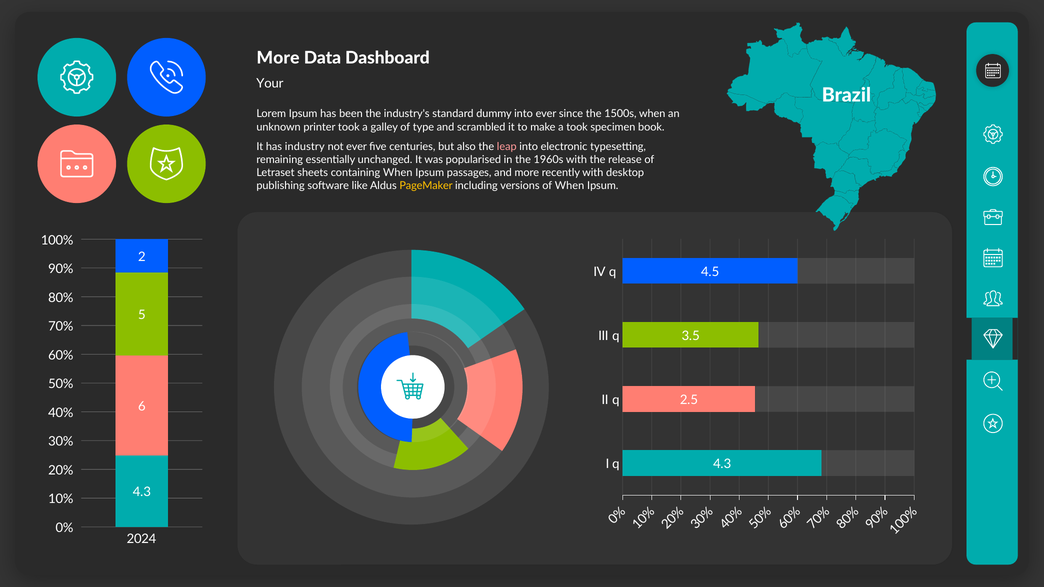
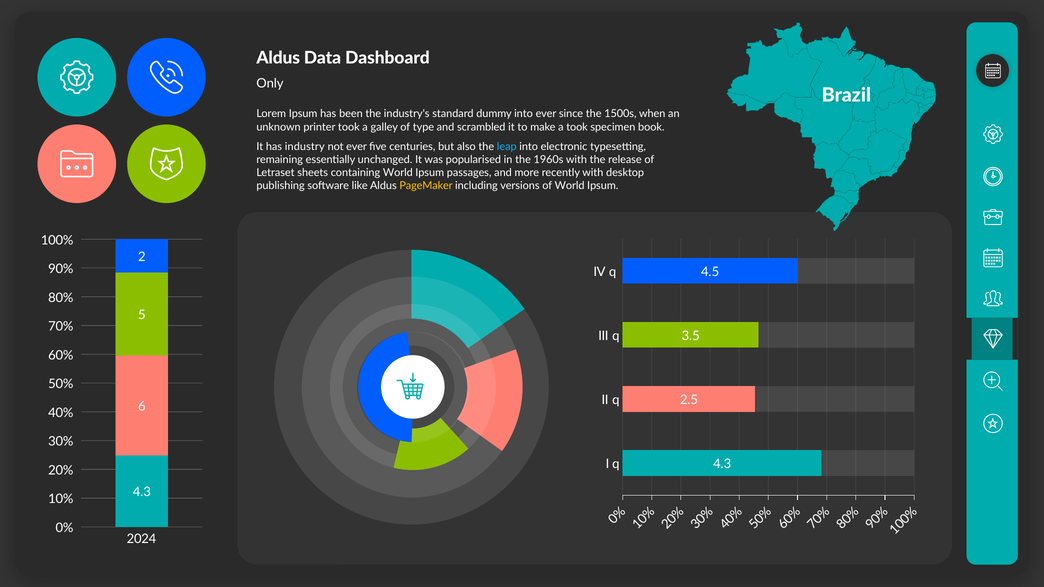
More: More -> Aldus (278, 58)
Your: Your -> Only (270, 83)
leap colour: pink -> light blue (507, 147)
containing When: When -> World (398, 173)
of When: When -> World (570, 186)
